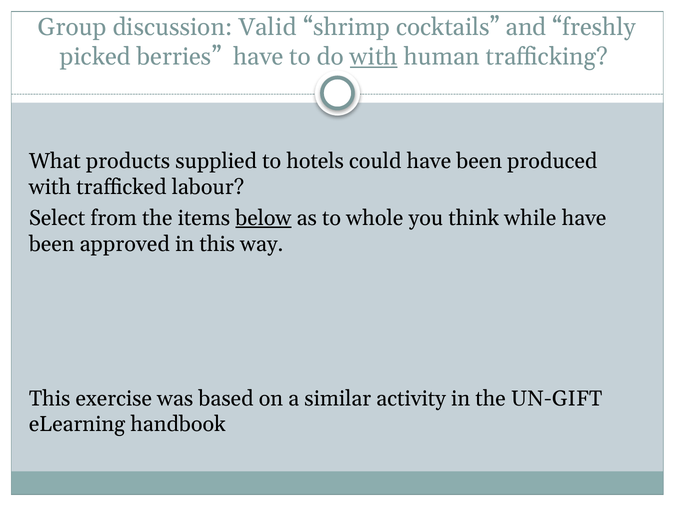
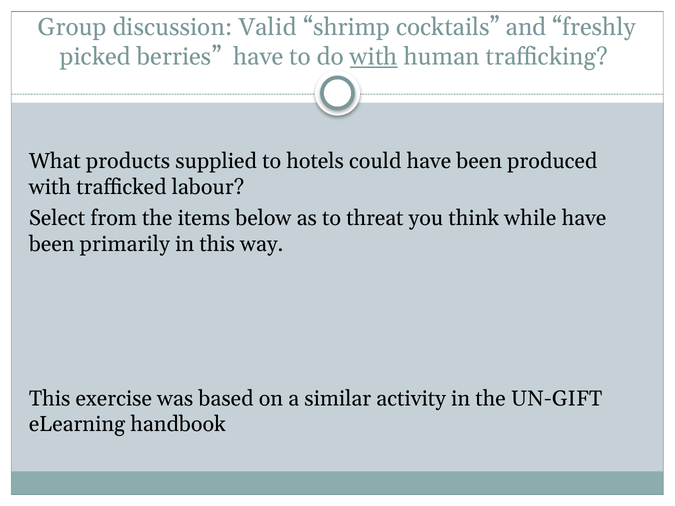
below underline: present -> none (263, 218)
whole: whole -> threat (375, 218)
approved: approved -> primarily (125, 244)
